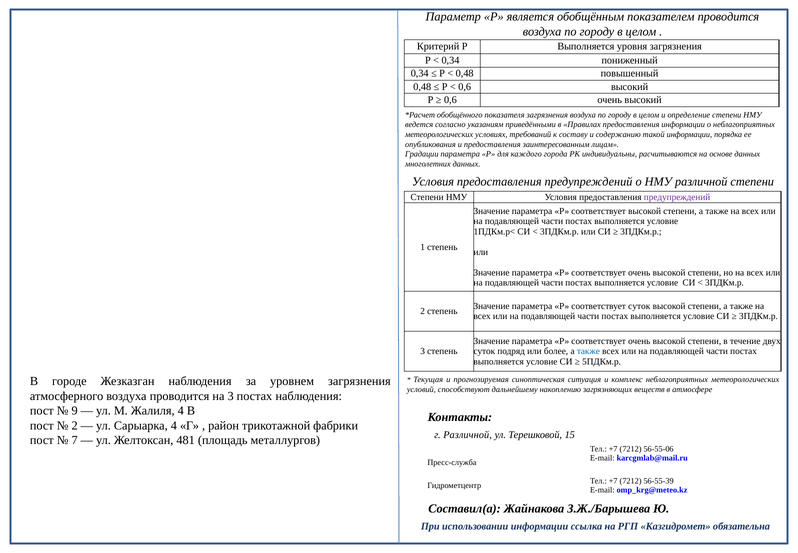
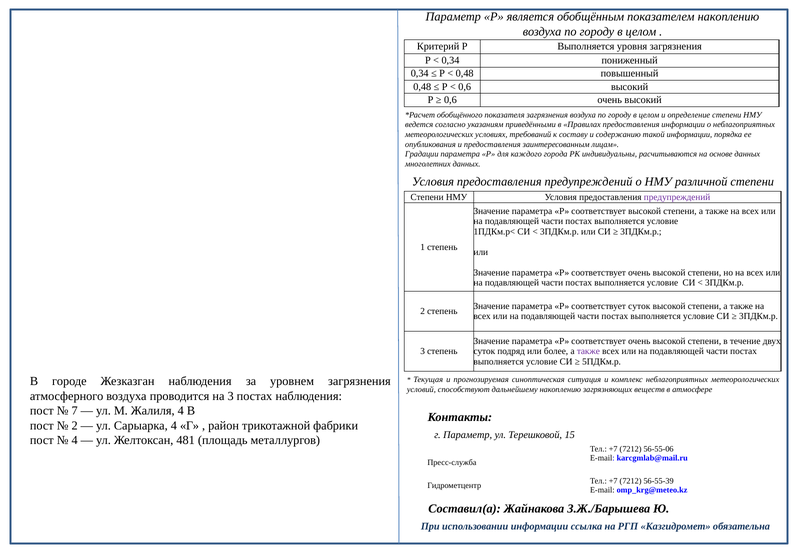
показателем проводится: проводится -> накоплению (728, 17)
также colour: blue -> purple (588, 351)
9: 9 -> 7 (75, 410)
г Различной: Различной -> Параметр (468, 435)
7: 7 -> 4 (75, 440)
